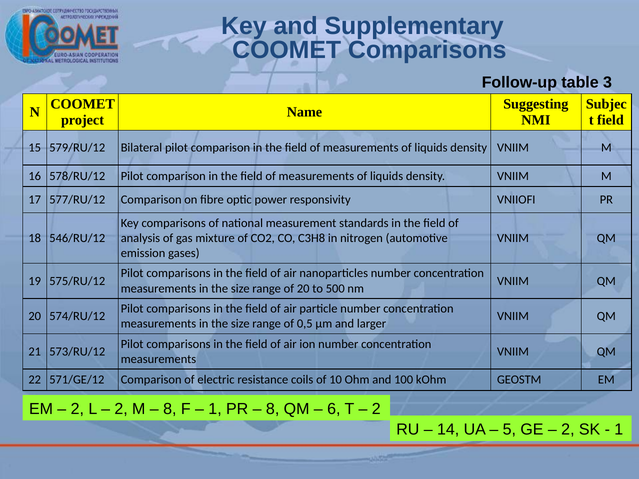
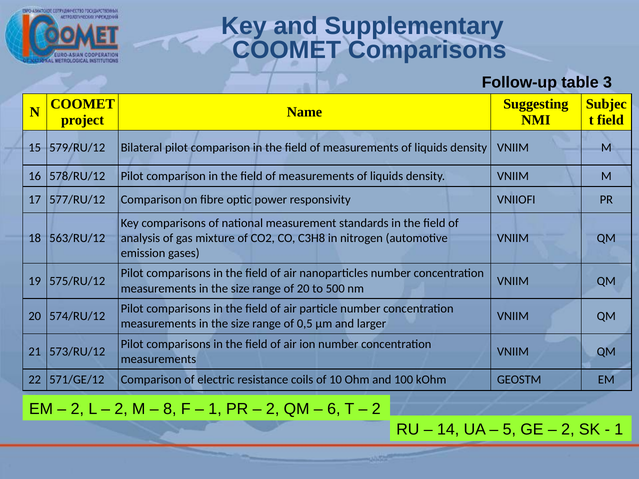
546/RU/12: 546/RU/12 -> 563/RU/12 (77, 238)
8: 8 -> 2 (273, 409)
